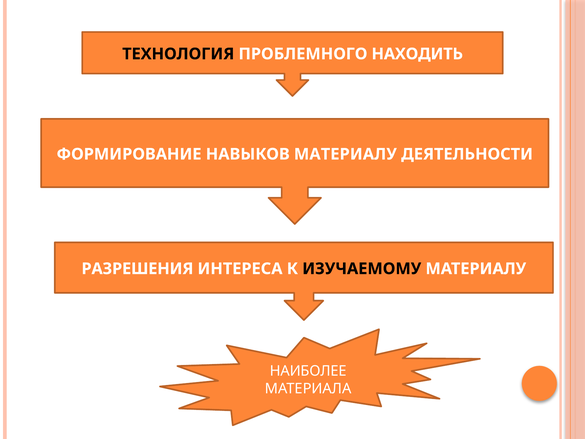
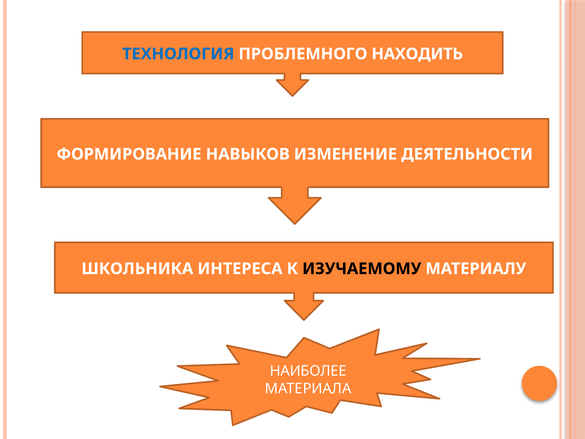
ТЕХНОЛОГИЯ colour: black -> blue (178, 54)
НАВЫКОВ МАТЕРИАЛУ: МАТЕРИАЛУ -> ИЗМЕНЕНИЕ (345, 154)
РАЗРЕШЕНИЯ: РАЗРЕШЕНИЯ -> ШКОЛЬНИКА (137, 269)
